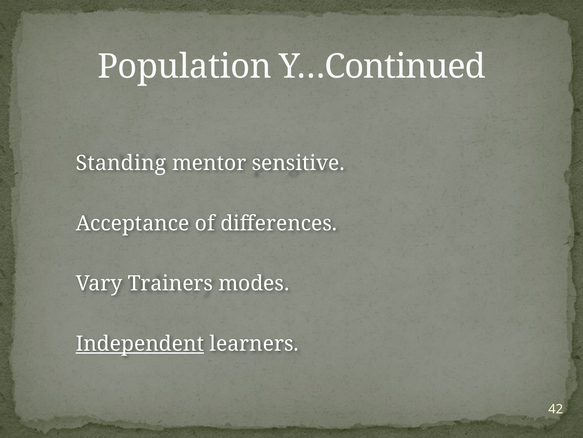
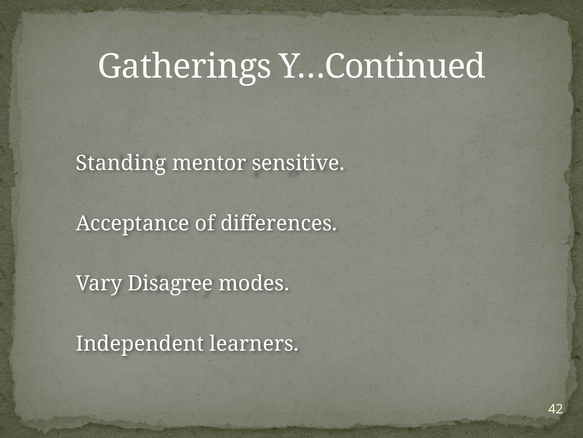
Population: Population -> Gatherings (185, 67)
Trainers: Trainers -> Disagree (170, 283)
Independent underline: present -> none (140, 343)
